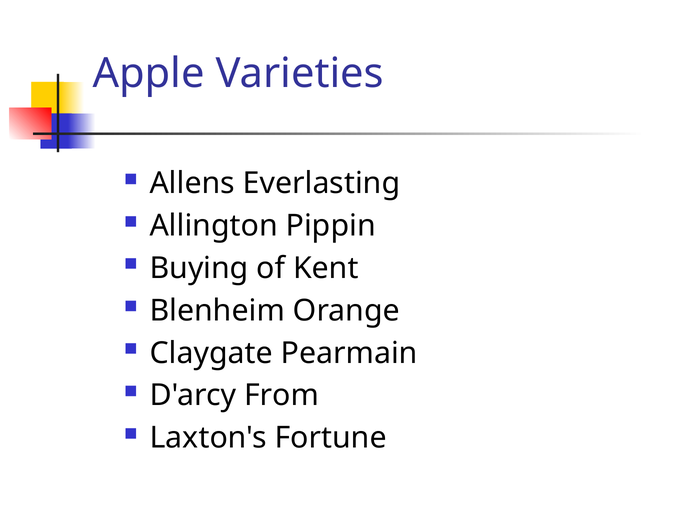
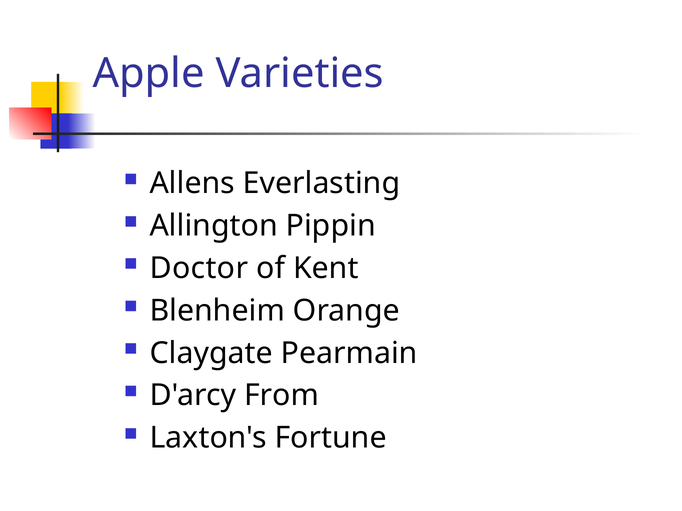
Buying: Buying -> Doctor (199, 268)
